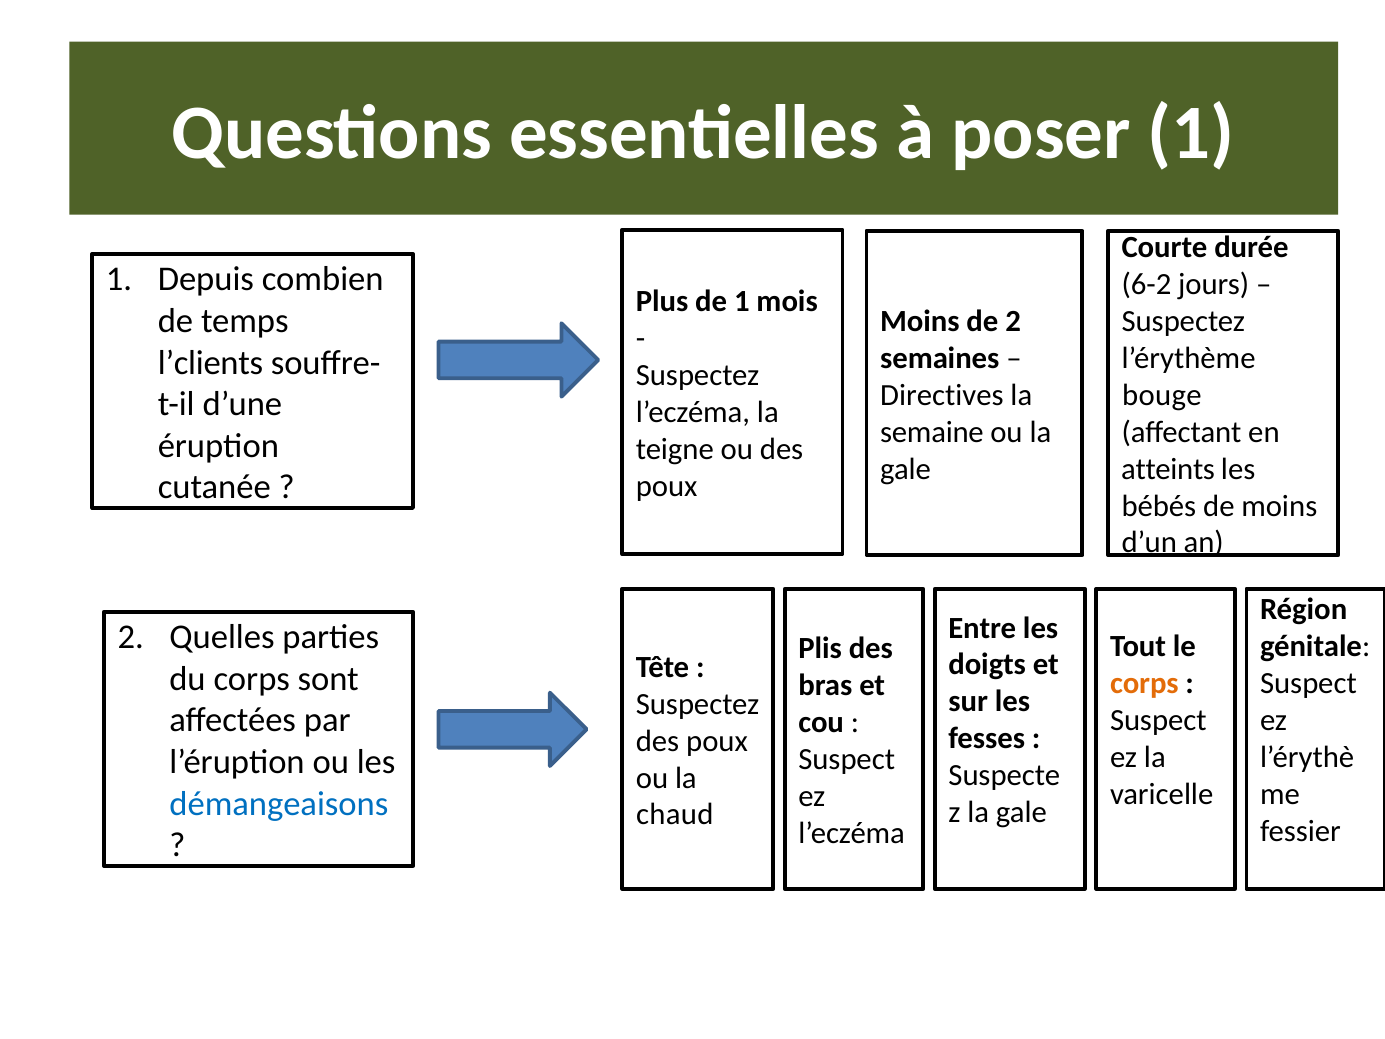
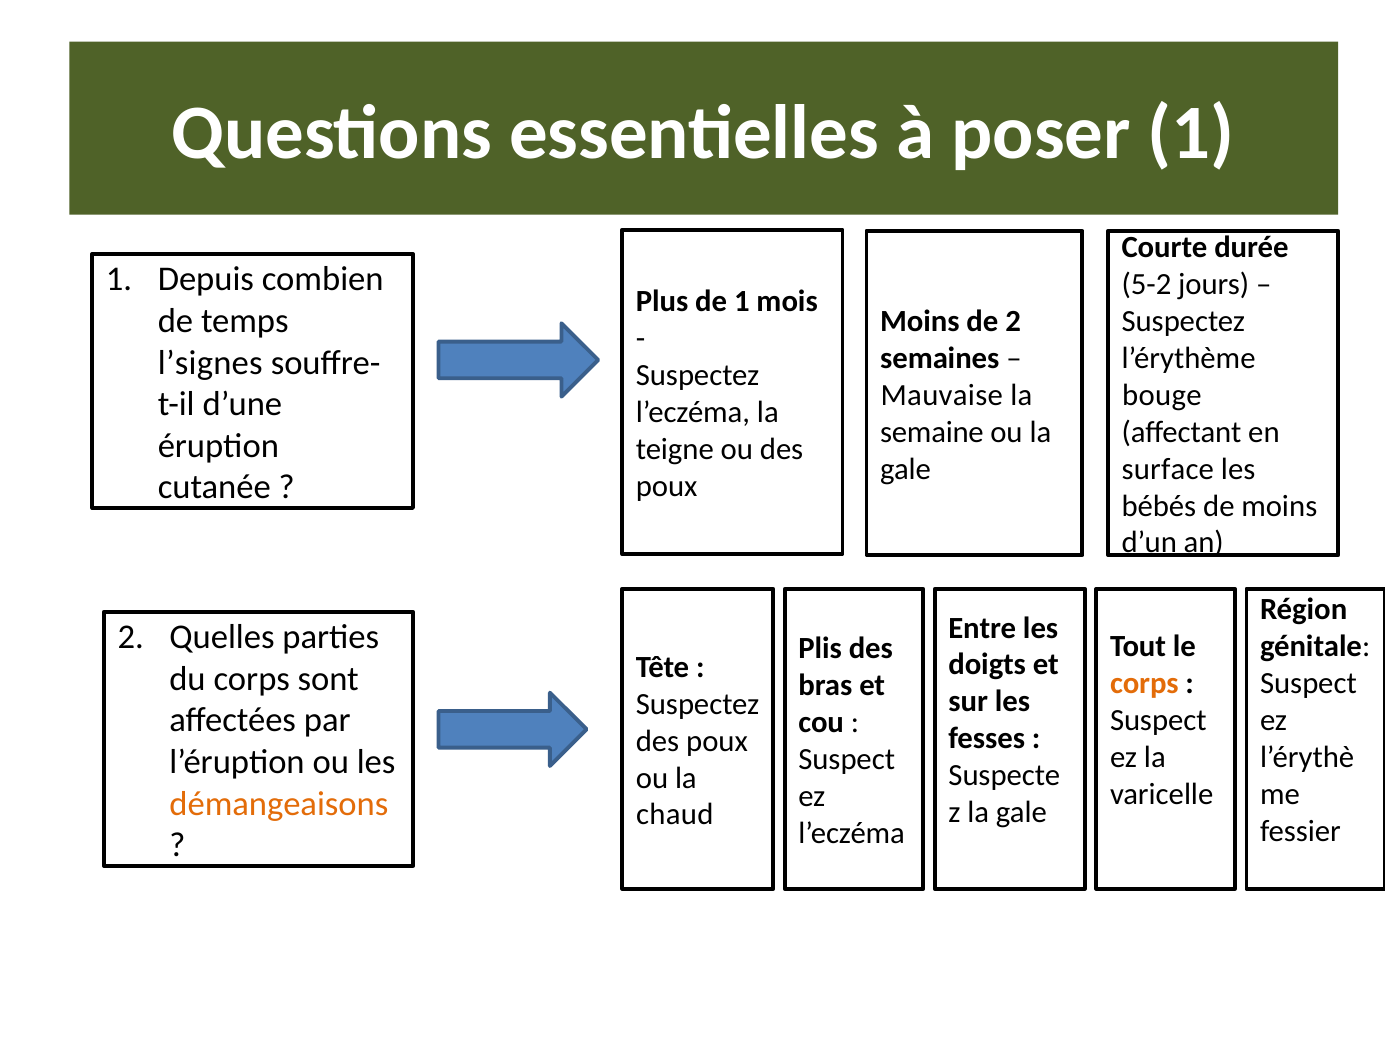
6-2: 6-2 -> 5-2 (1146, 284)
l’clients: l’clients -> l’signes (210, 363)
Directives: Directives -> Mauvaise (942, 395)
atteints: atteints -> surface (1168, 469)
démangeaisons colour: blue -> orange (279, 803)
